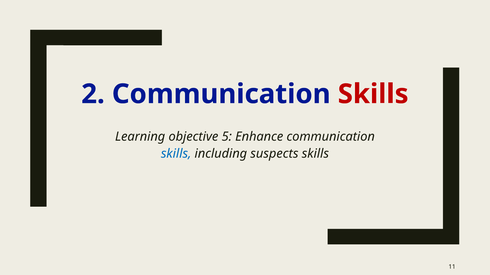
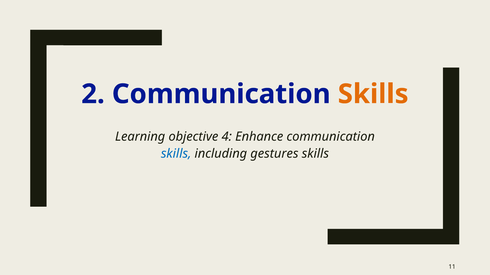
Skills colour: red -> orange (373, 94)
5: 5 -> 4 (227, 137)
suspects: suspects -> gestures (274, 154)
